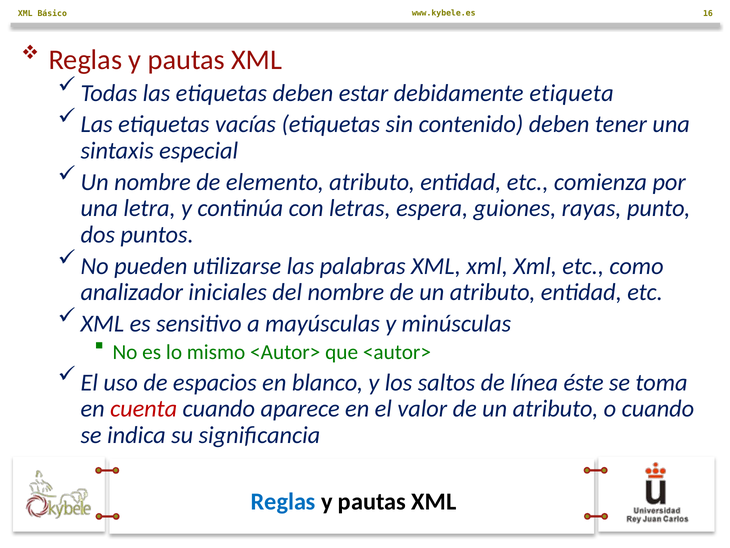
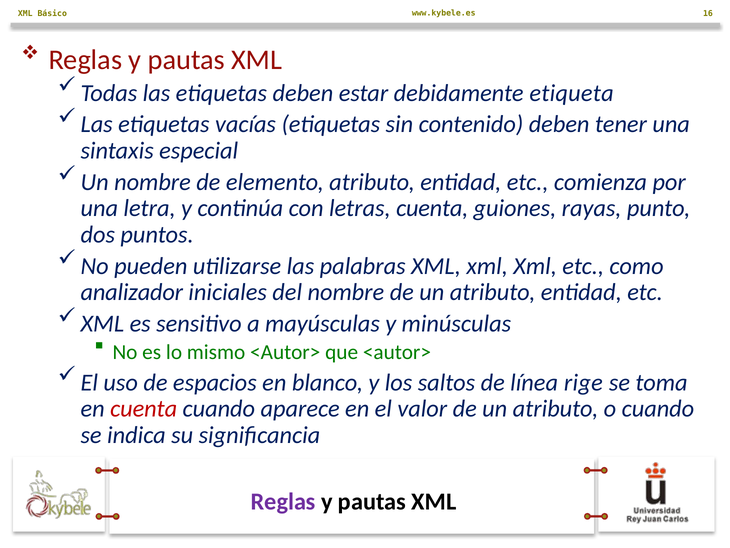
letras espera: espera -> cuenta (432, 208)
éste: éste -> rige (583, 382)
Reglas colour: blue -> purple (283, 501)
